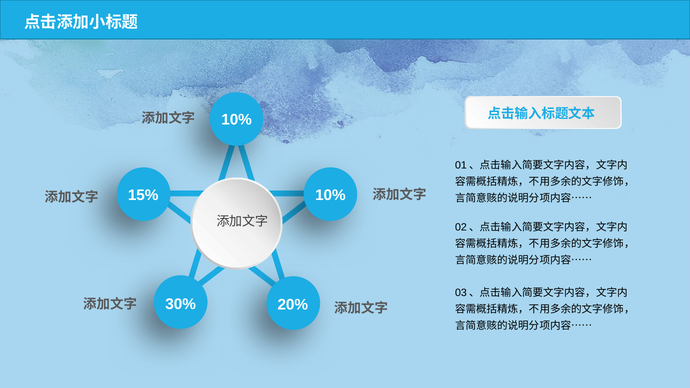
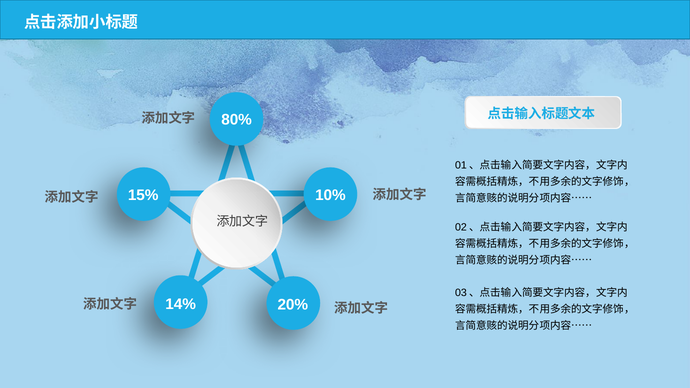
10%: 10% -> 80% (237, 120)
30%: 30% -> 14% (181, 304)
